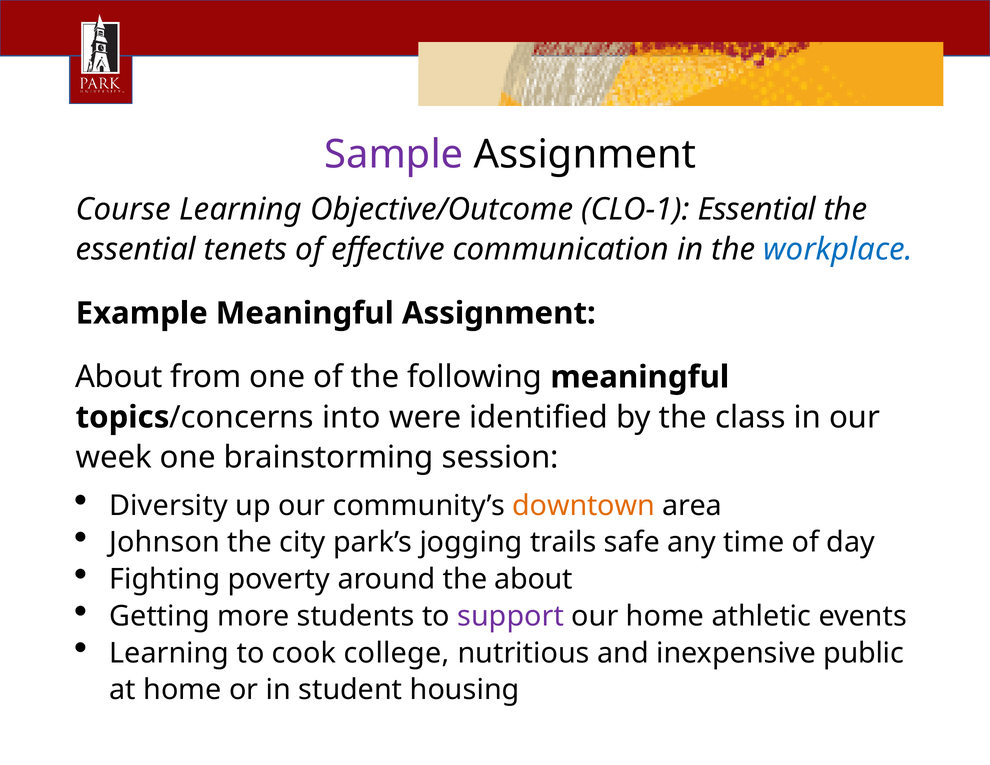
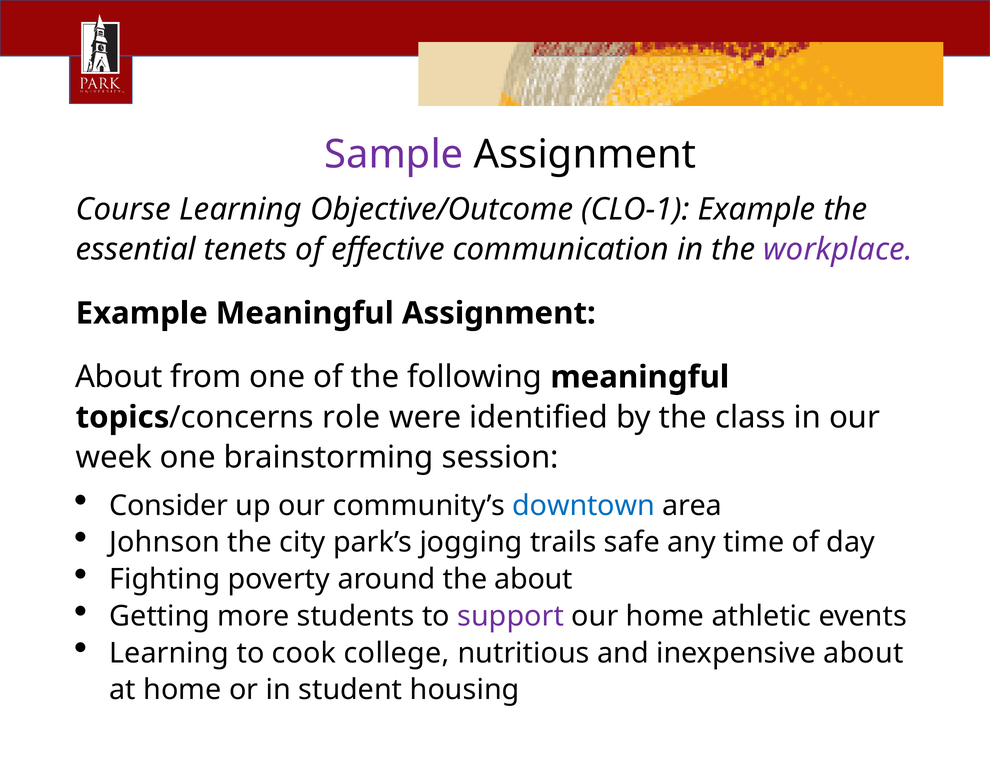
CLO-1 Essential: Essential -> Example (757, 209)
workplace colour: blue -> purple (838, 249)
into: into -> role (351, 417)
Diversity: Diversity -> Consider (169, 506)
downtown colour: orange -> blue (584, 506)
inexpensive public: public -> about (863, 653)
